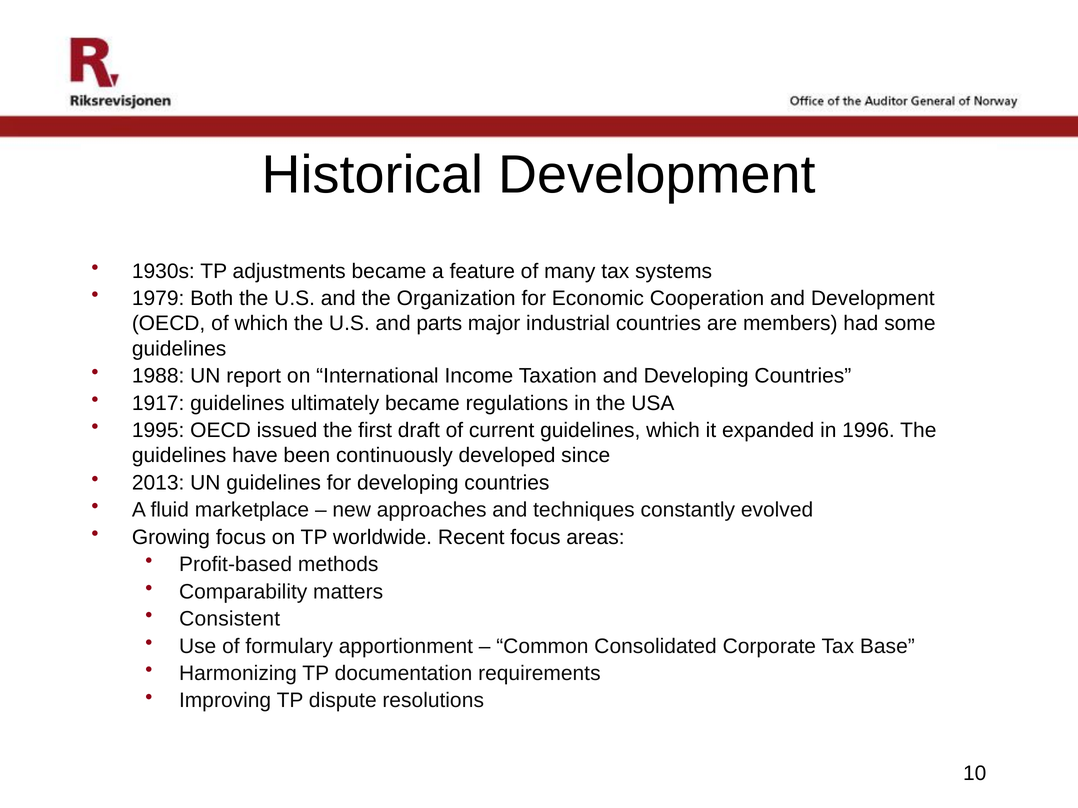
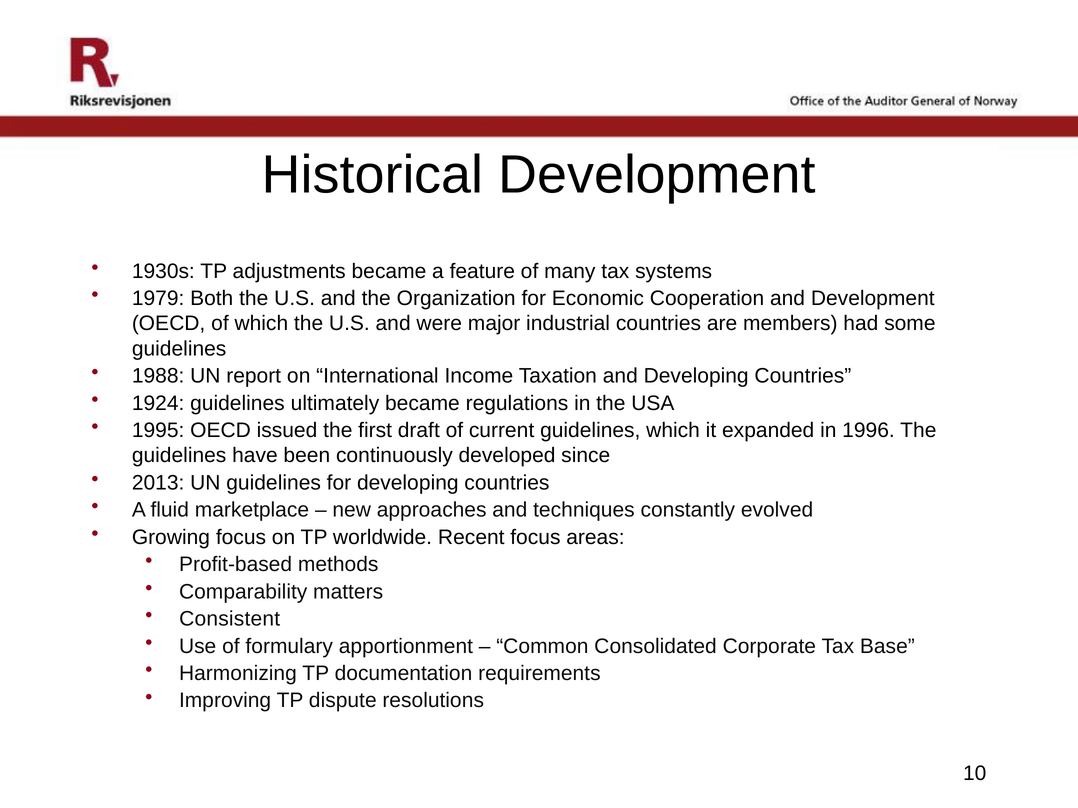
parts: parts -> were (439, 324)
1917: 1917 -> 1924 (158, 403)
